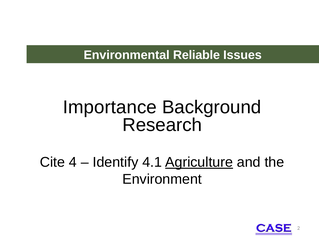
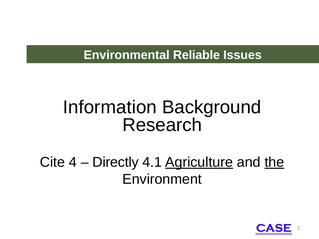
Importance: Importance -> Information (110, 107)
Identify: Identify -> Directly (116, 162)
the underline: none -> present (274, 162)
